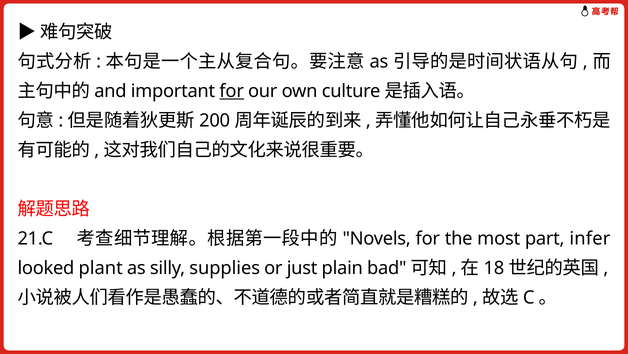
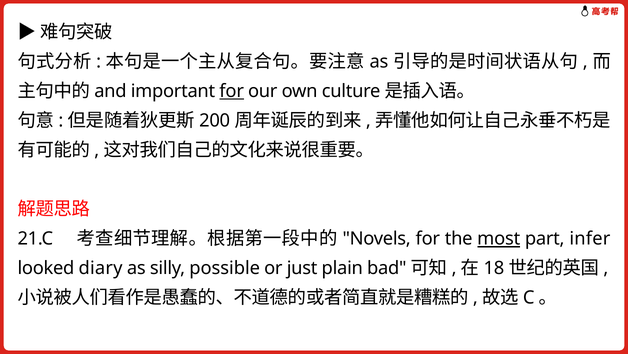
most underline: none -> present (499, 238)
plant: plant -> diary (101, 268)
supplies: supplies -> possible (225, 268)
